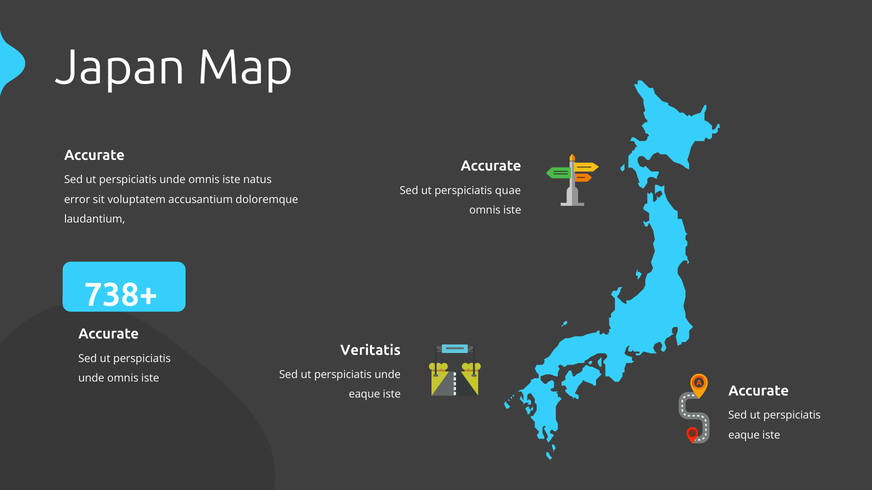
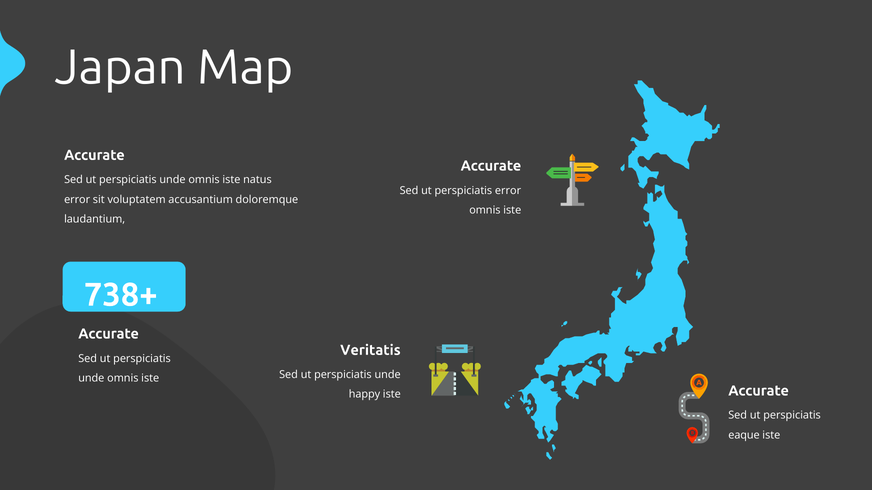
perspiciatis quae: quae -> error (508, 191)
eaque: eaque -> happy (364, 395)
